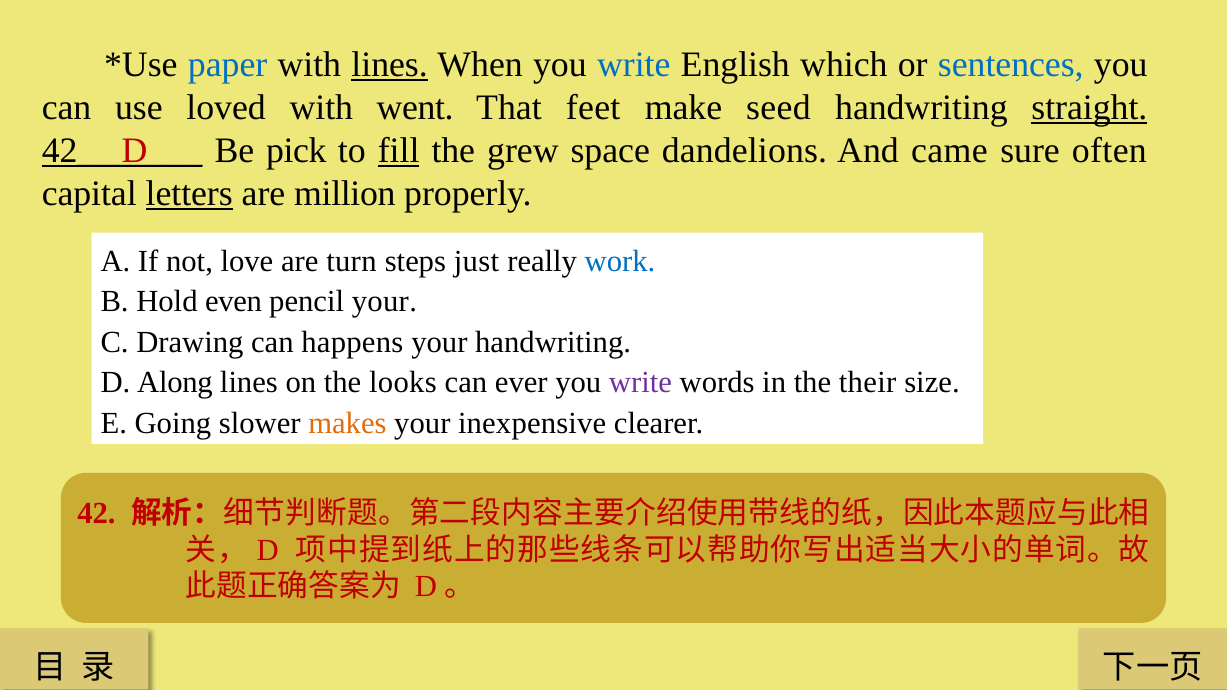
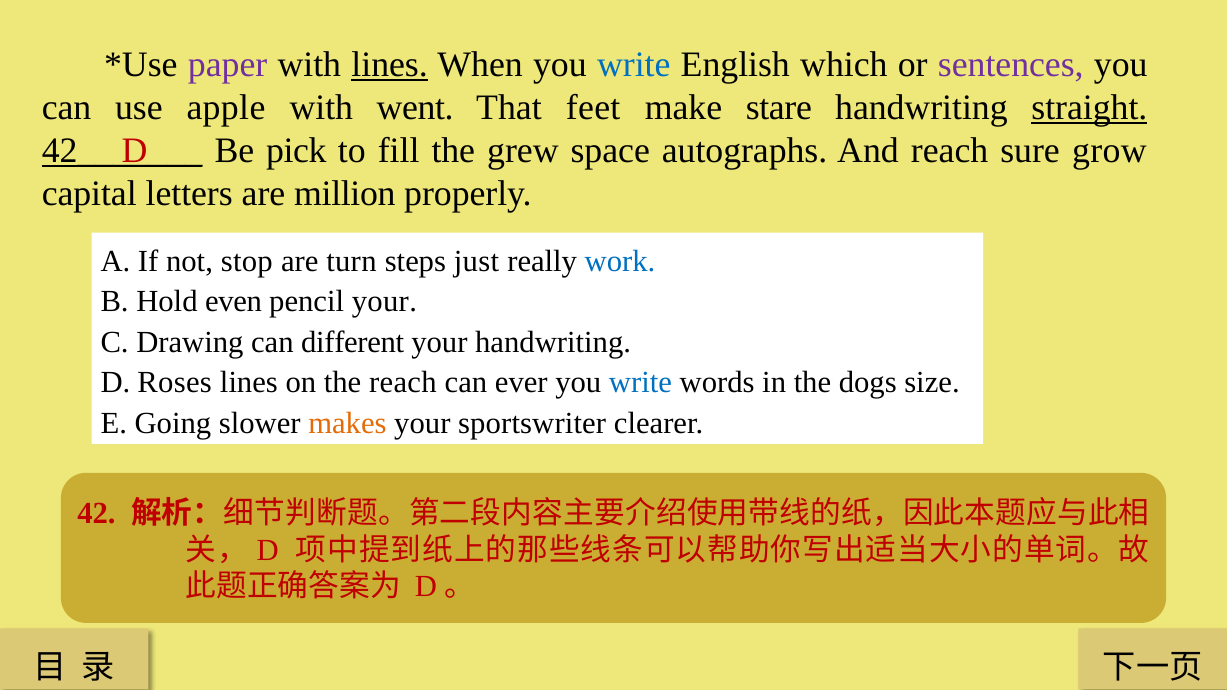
paper colour: blue -> purple (228, 65)
sentences colour: blue -> purple (1011, 65)
loved: loved -> apple (226, 107)
seed: seed -> stare (779, 107)
fill underline: present -> none (399, 150)
dandelions: dandelions -> autographs (745, 150)
And came: came -> reach (950, 150)
often: often -> grow (1109, 150)
letters underline: present -> none (189, 193)
love: love -> stop (247, 261)
happens: happens -> different (353, 342)
Along: Along -> Roses (175, 383)
the looks: looks -> reach (403, 383)
write colour: purple -> blue (640, 383)
their: their -> dogs (868, 383)
inexpensive: inexpensive -> sportswriter (532, 423)
